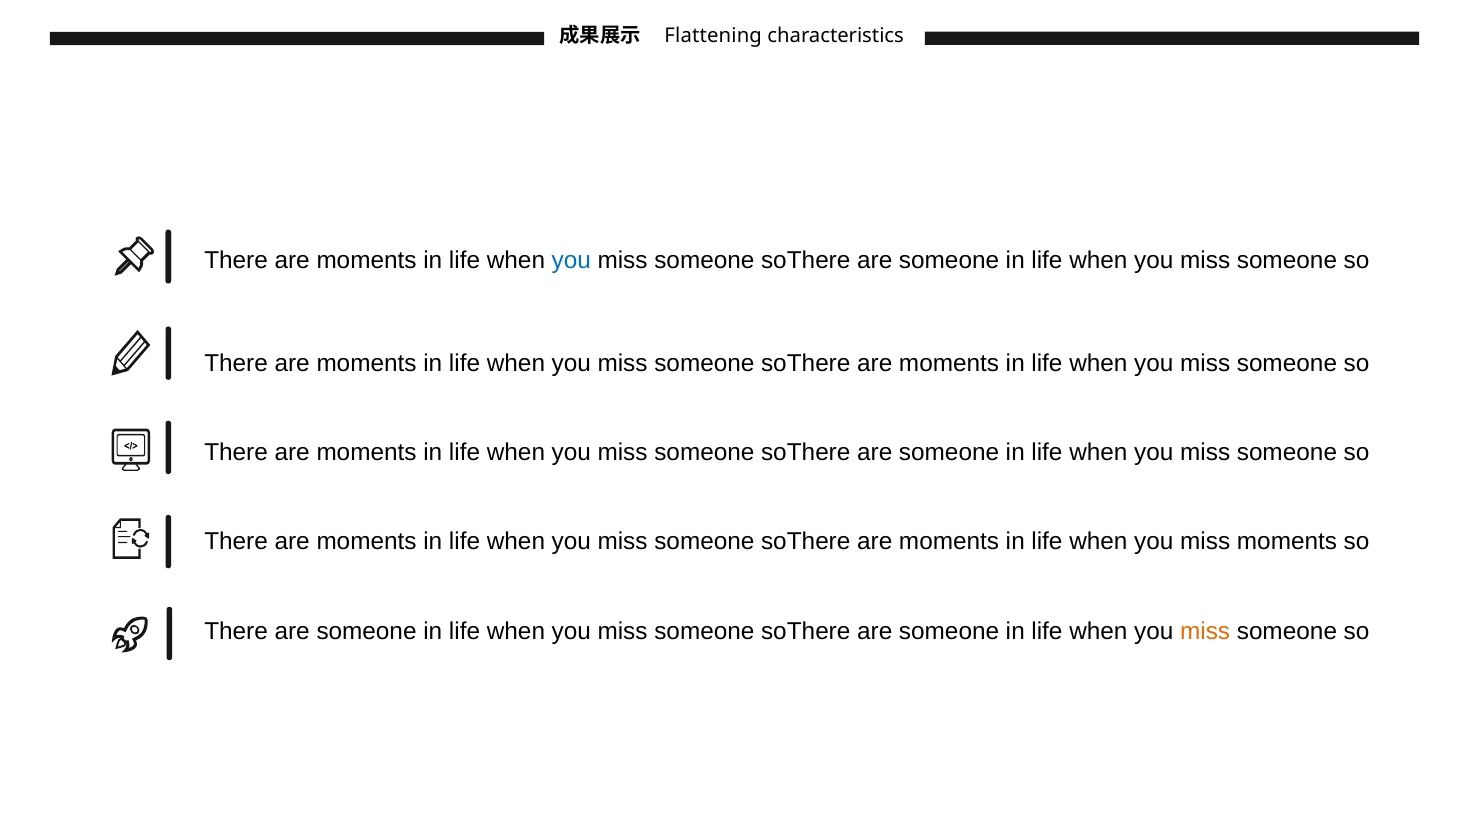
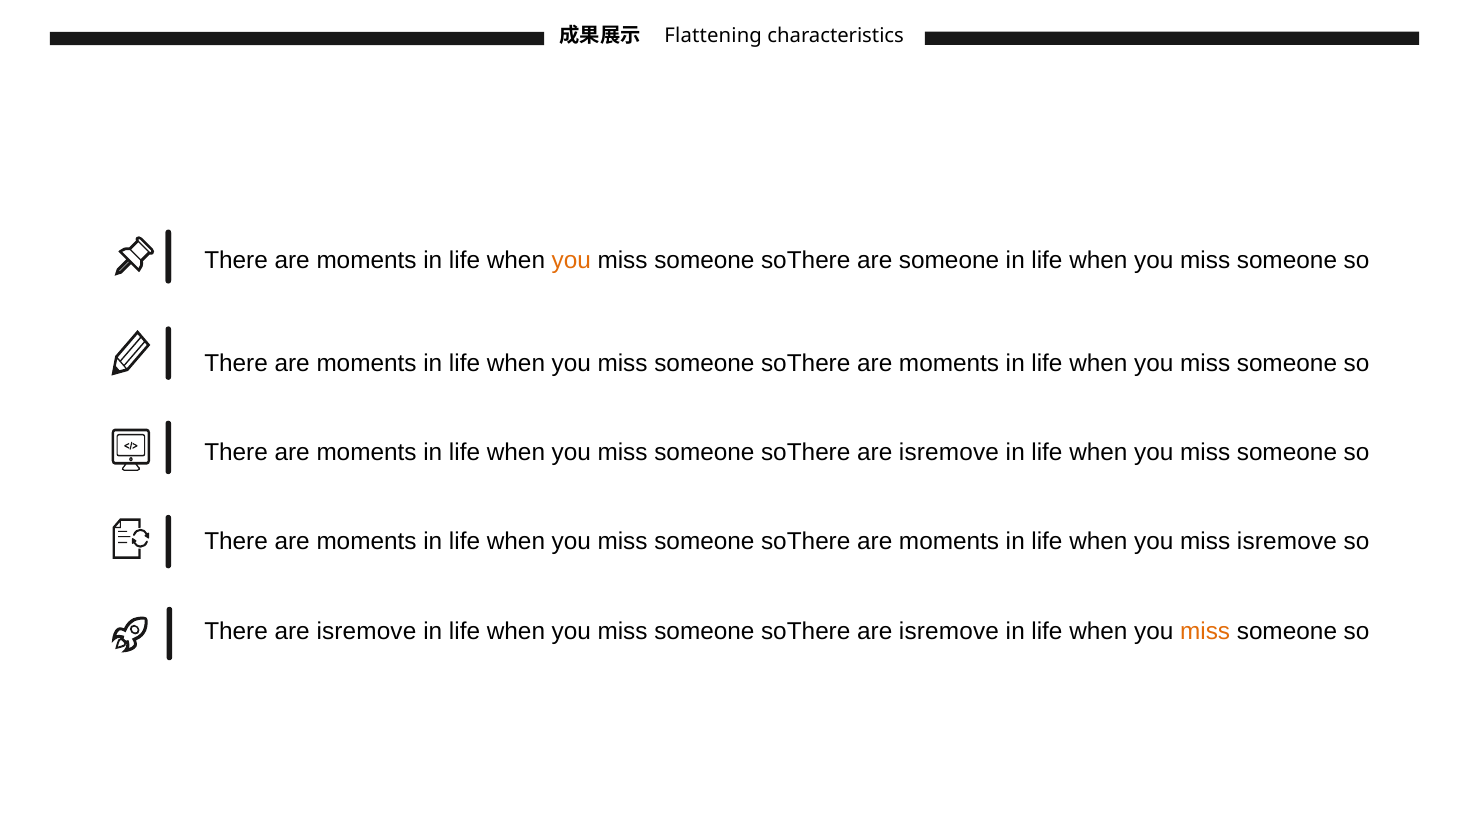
you colour: blue -> orange (571, 261)
someone: someone -> isremove (949, 453)
miss moments: moments -> isremove (1287, 542)
There are someone: someone -> isremove (366, 632)
someone: someone -> isremove (949, 632)
